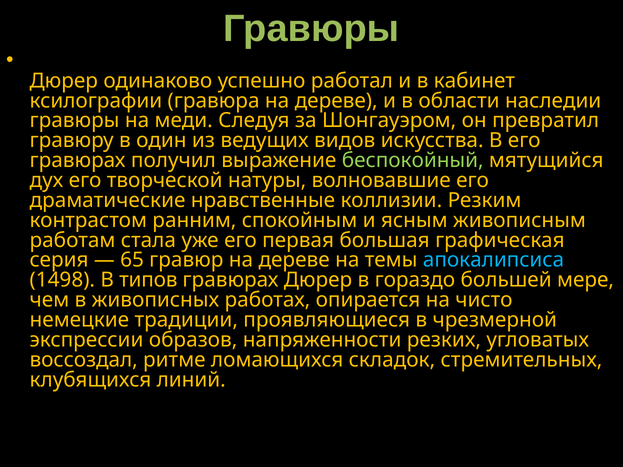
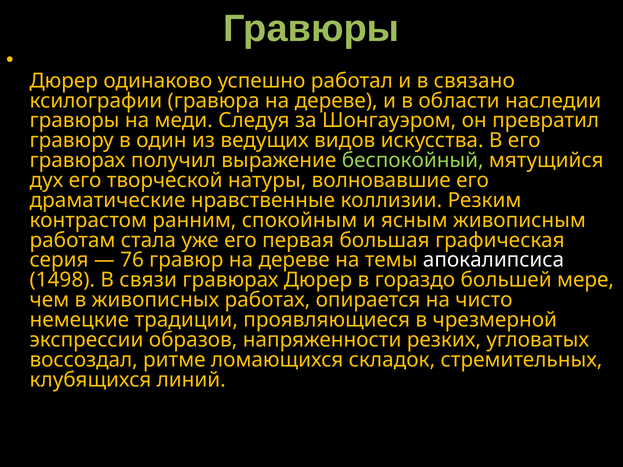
кабинет: кабинет -> связано (474, 81)
65: 65 -> 76 (132, 260)
апокалипсиса colour: light blue -> white (493, 260)
типов: типов -> связи (148, 280)
